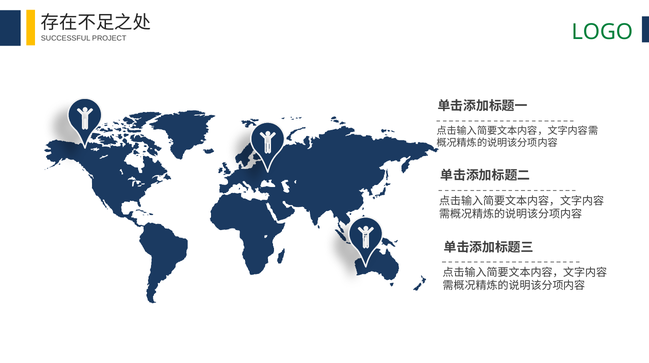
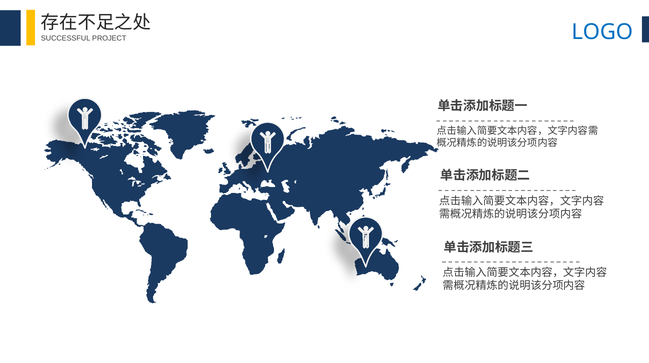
LOGO colour: green -> blue (602, 32)
